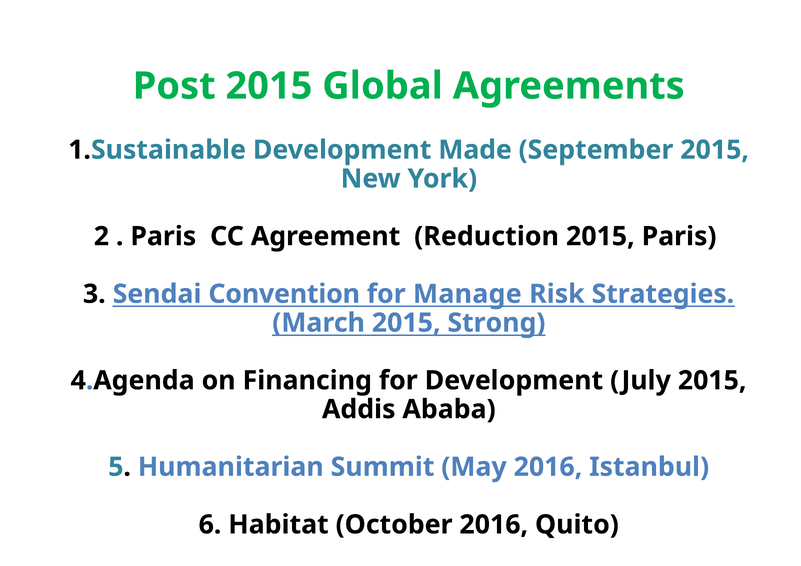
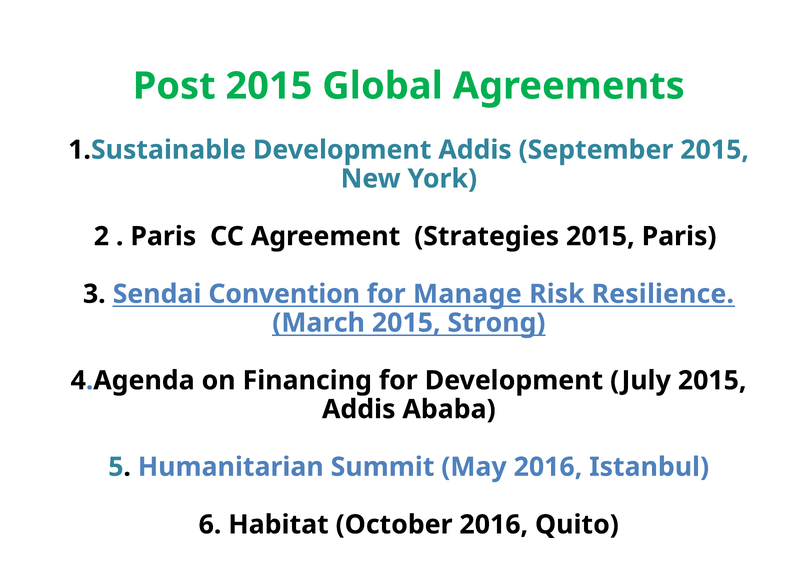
Development Made: Made -> Addis (475, 150)
Reduction: Reduction -> Strategies (487, 236)
Strategies: Strategies -> Resilience (663, 294)
